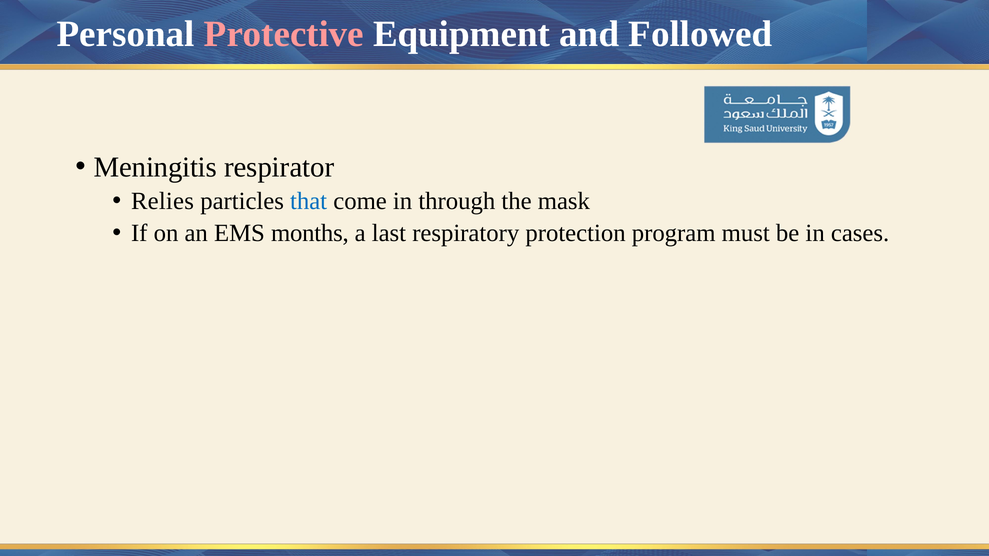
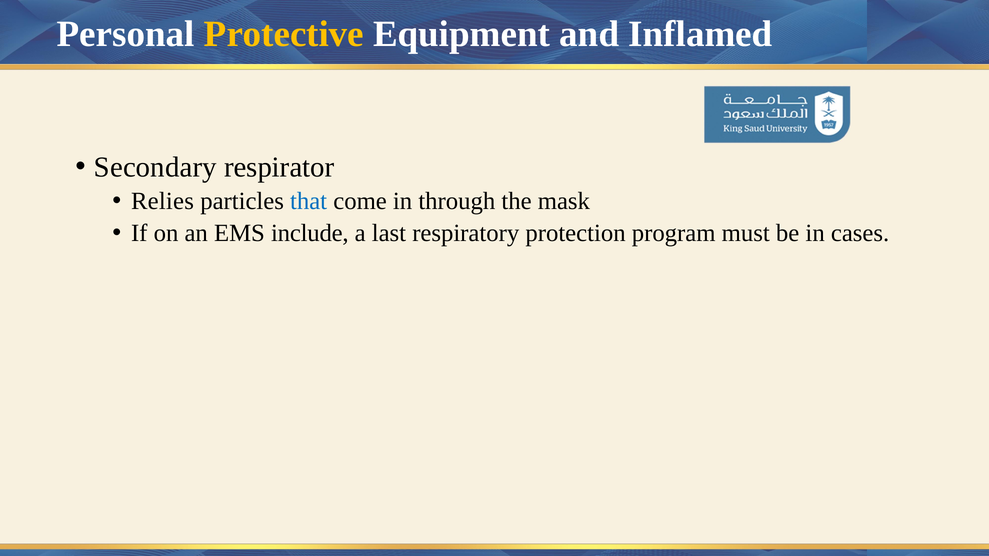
Protective colour: pink -> yellow (284, 34)
Followed: Followed -> Inflamed (700, 34)
Meningitis: Meningitis -> Secondary (155, 167)
months: months -> include (310, 233)
